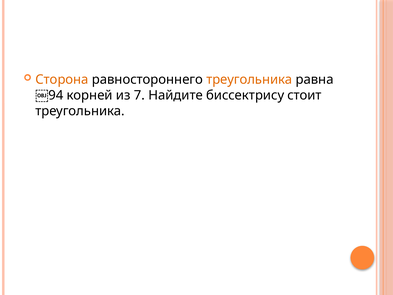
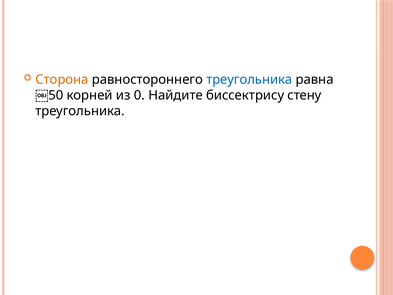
треугольника colour: orange -> blue (249, 79)
￼94: ￼94 -> ￼50 (49, 95)
7: 7 -> 0 (139, 95)
стоит: стоит -> стену (304, 95)
